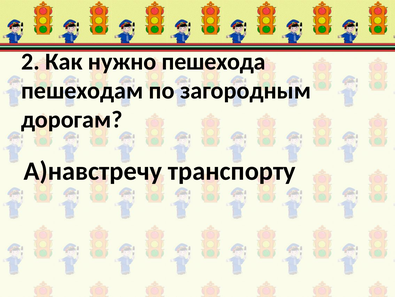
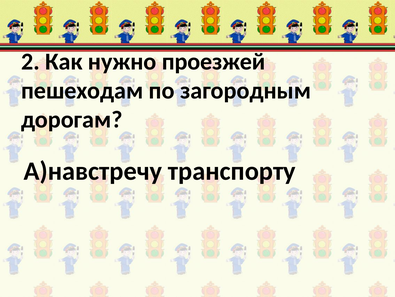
пешехода: пешехода -> проезжей (214, 62)
